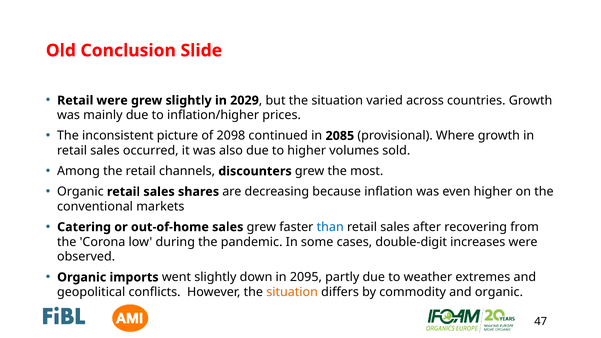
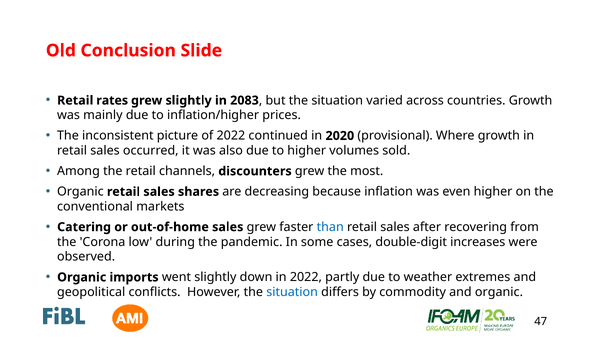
Retail were: were -> rates (112, 100)
2029: 2029 -> 2083 (244, 100)
of 2098: 2098 -> 2022 (231, 136)
2085: 2085 -> 2020 (340, 136)
in 2095: 2095 -> 2022 (306, 277)
situation colour: orange -> blue (292, 292)
